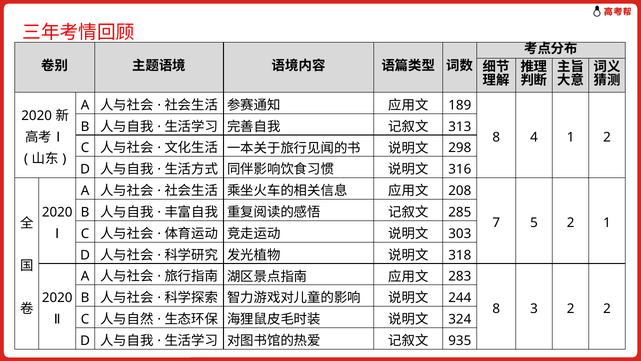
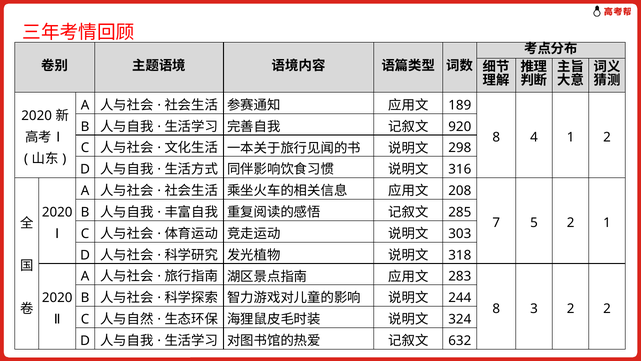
313: 313 -> 920 (460, 126)
935: 935 -> 632 (460, 340)
